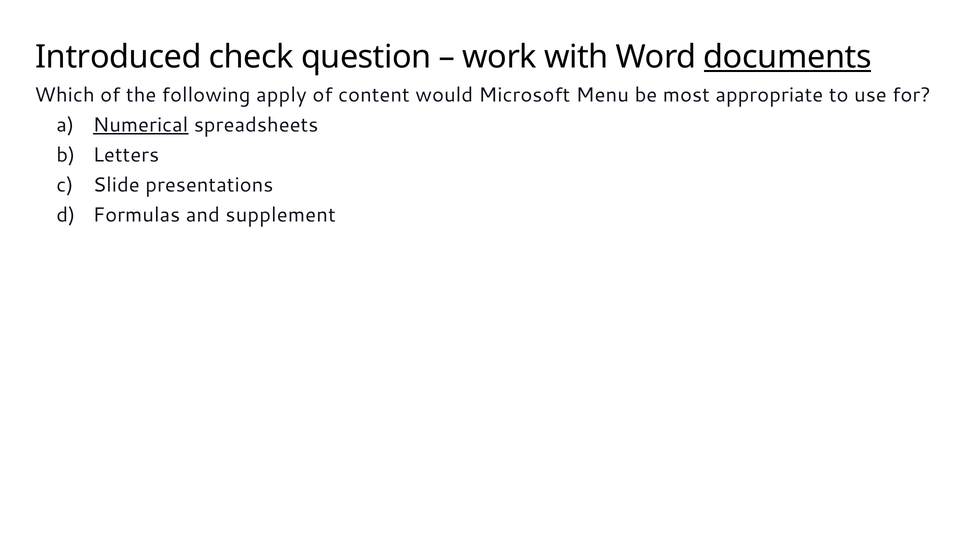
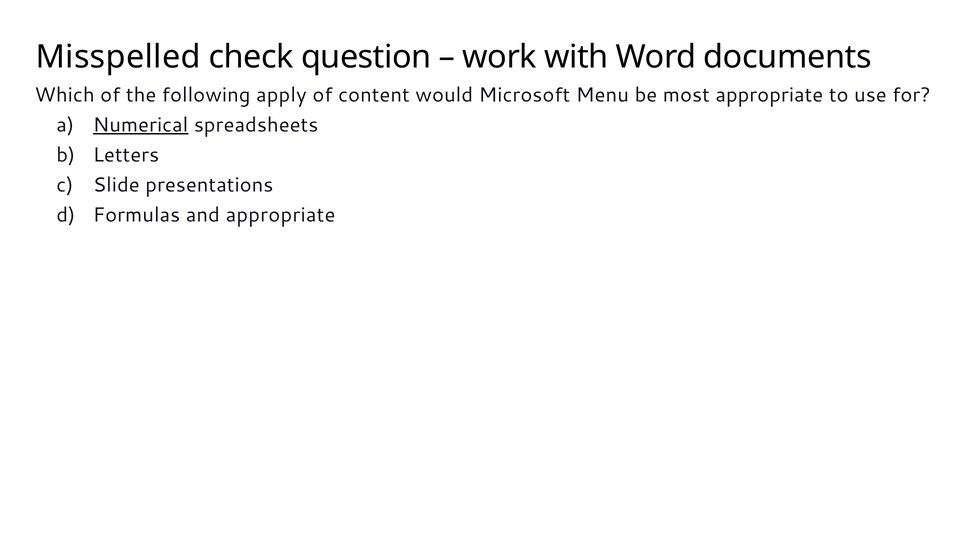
Introduced: Introduced -> Misspelled (118, 57)
documents underline: present -> none (788, 57)
and supplement: supplement -> appropriate (281, 215)
